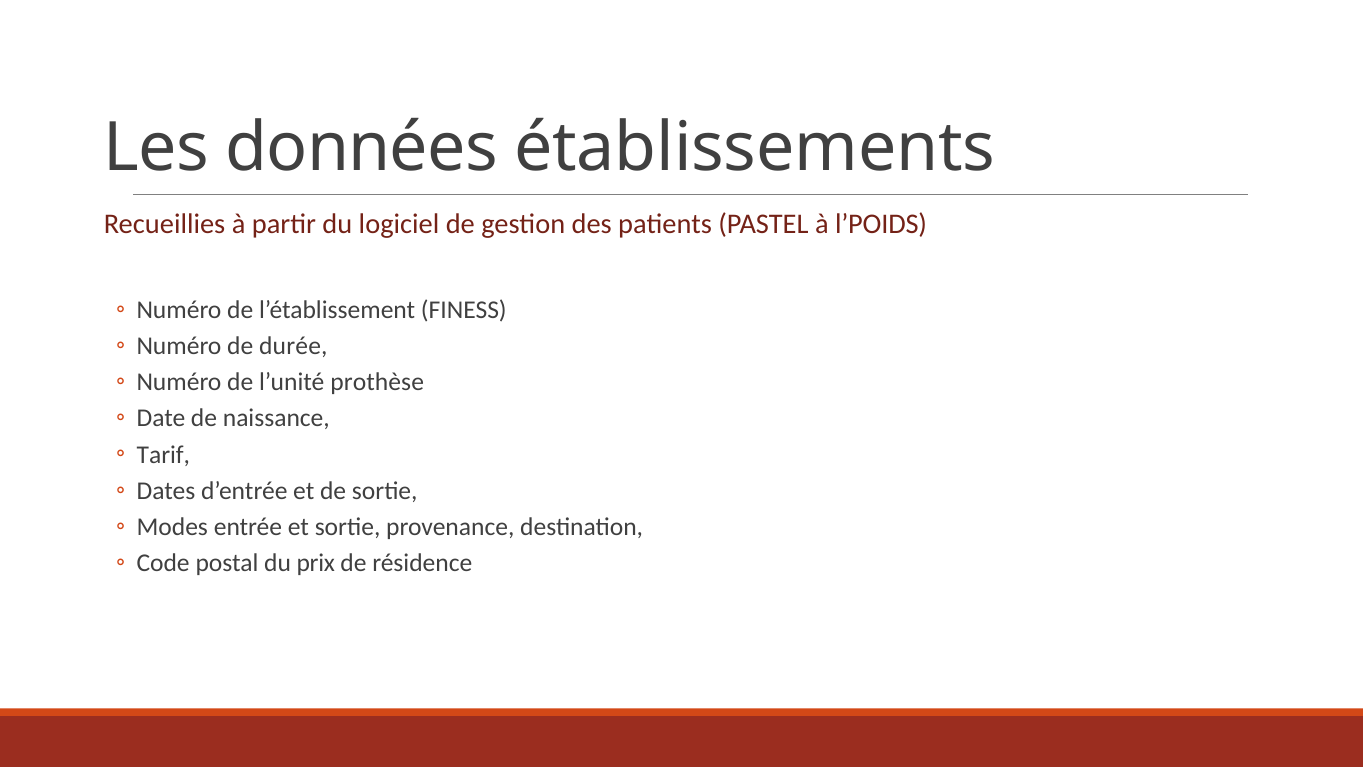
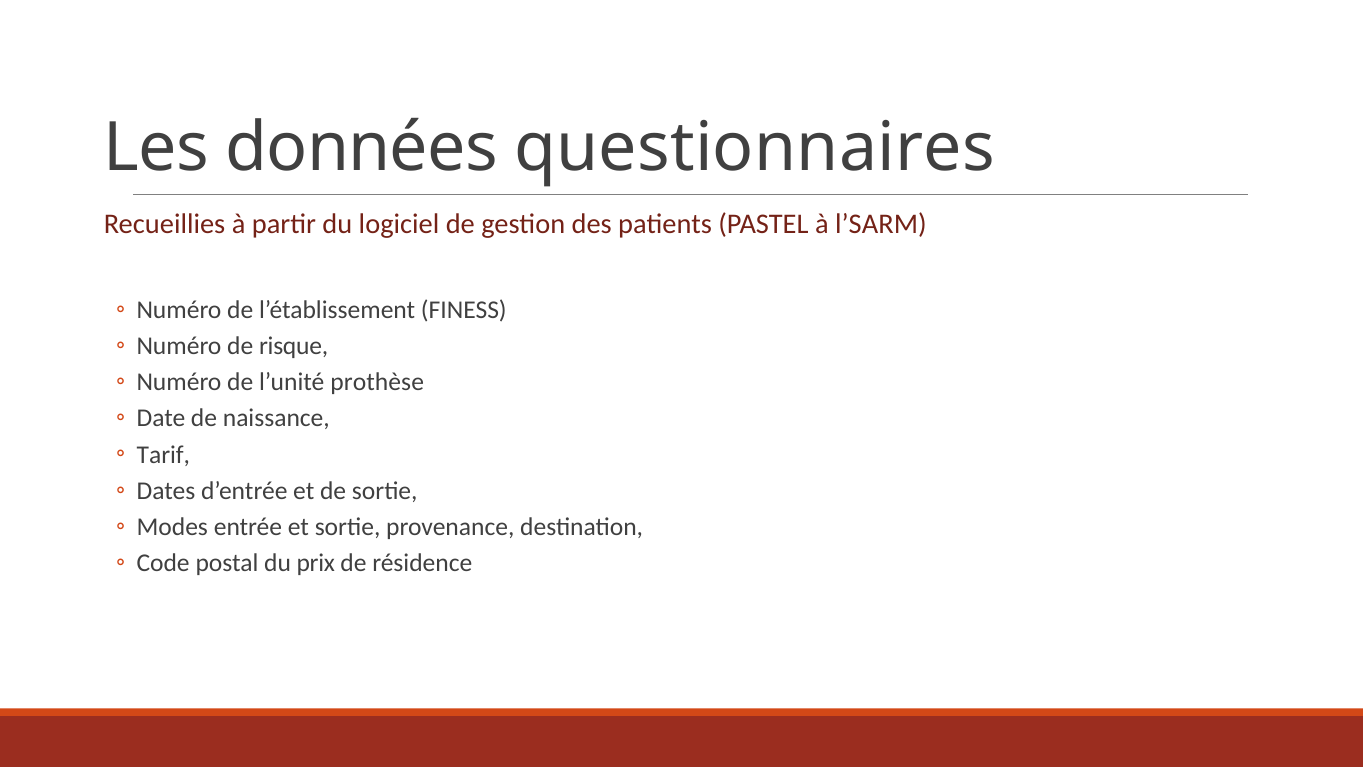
établissements: établissements -> questionnaires (755, 147)
l’POIDS: l’POIDS -> l’SARM (881, 224)
durée: durée -> risque (294, 346)
